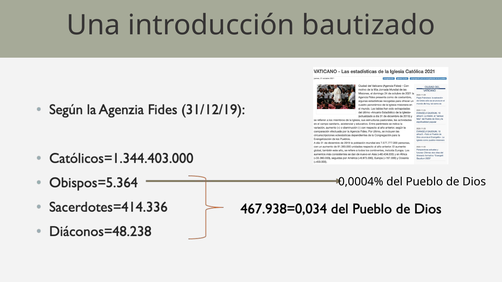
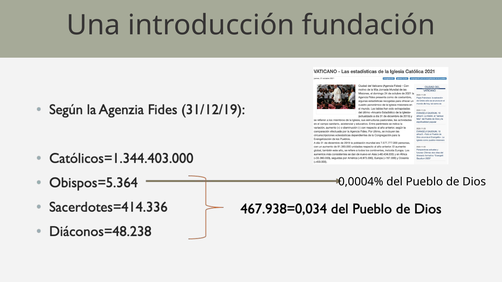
bautizado: bautizado -> fundación (369, 25)
